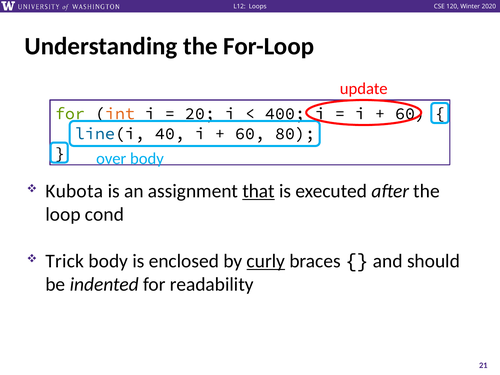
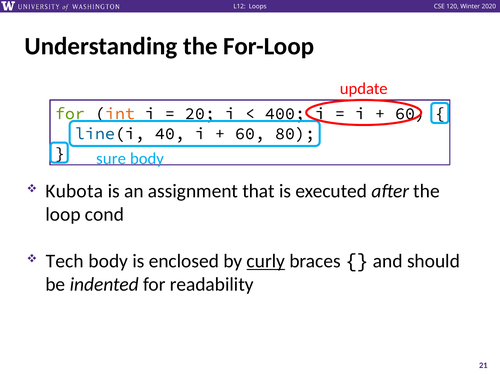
over: over -> sure (111, 159)
that underline: present -> none (259, 191)
Trick: Trick -> Tech (65, 261)
